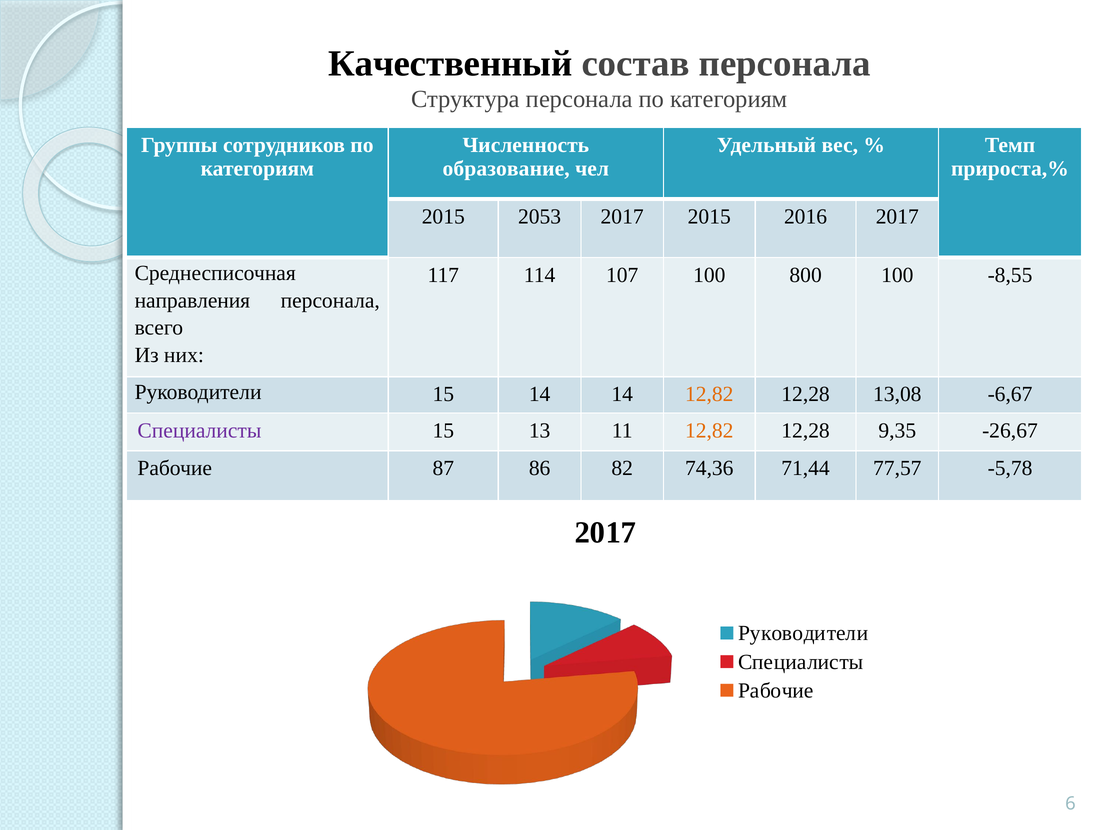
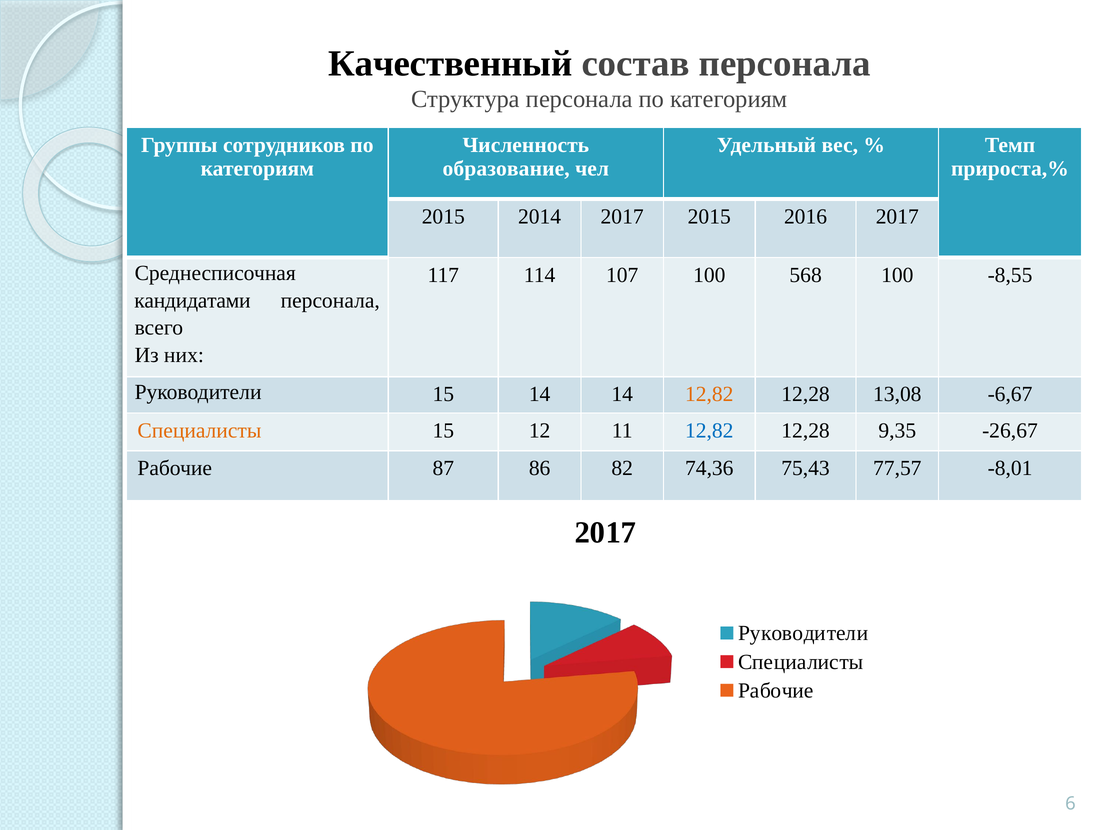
2053: 2053 -> 2014 (540, 216)
800: 800 -> 568 (806, 275)
направления: направления -> кандидатами (192, 301)
Специалисты colour: purple -> orange (199, 431)
13: 13 -> 12 (540, 431)
12,82 colour: orange -> blue (709, 431)
71,44: 71,44 -> 75,43 (806, 469)
-5,78: -5,78 -> -8,01 (1010, 469)
